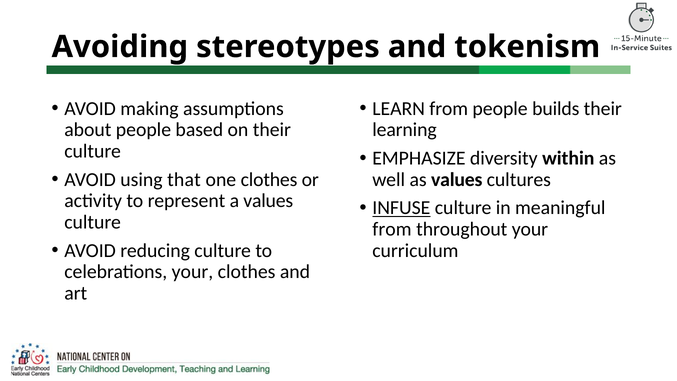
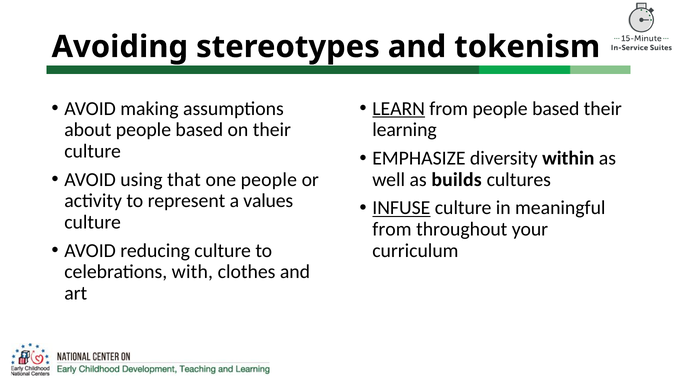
LEARN underline: none -> present (399, 109)
from people builds: builds -> based (556, 109)
one clothes: clothes -> people (269, 179)
as values: values -> builds (457, 179)
celebrations your: your -> with (192, 272)
